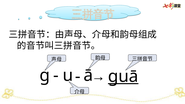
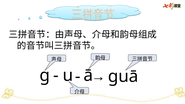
guā underline: present -> none (123, 76)
